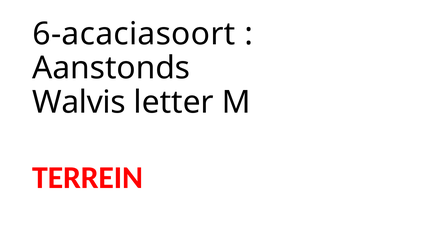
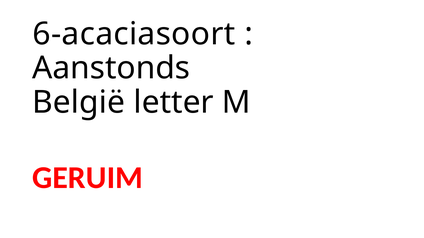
Walvis: Walvis -> België (79, 103)
TERREIN: TERREIN -> GERUIM (88, 178)
